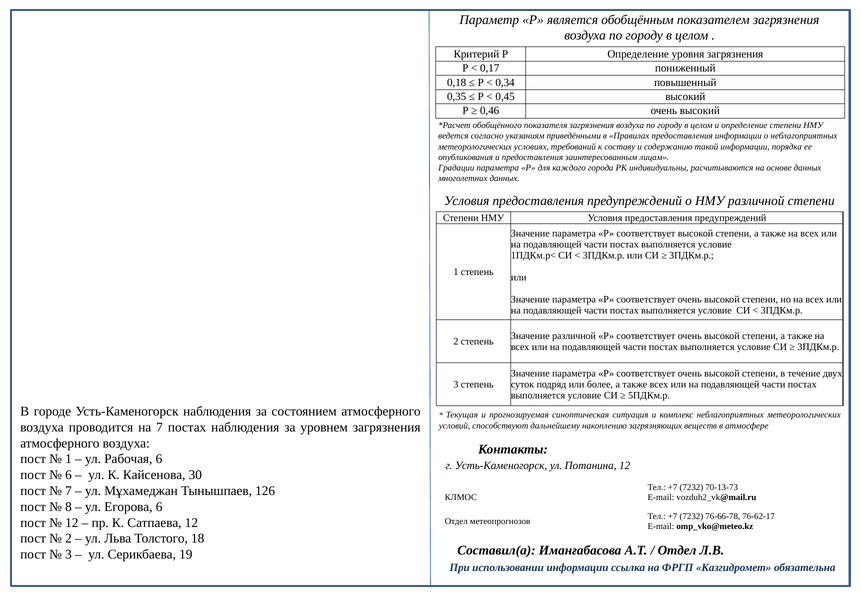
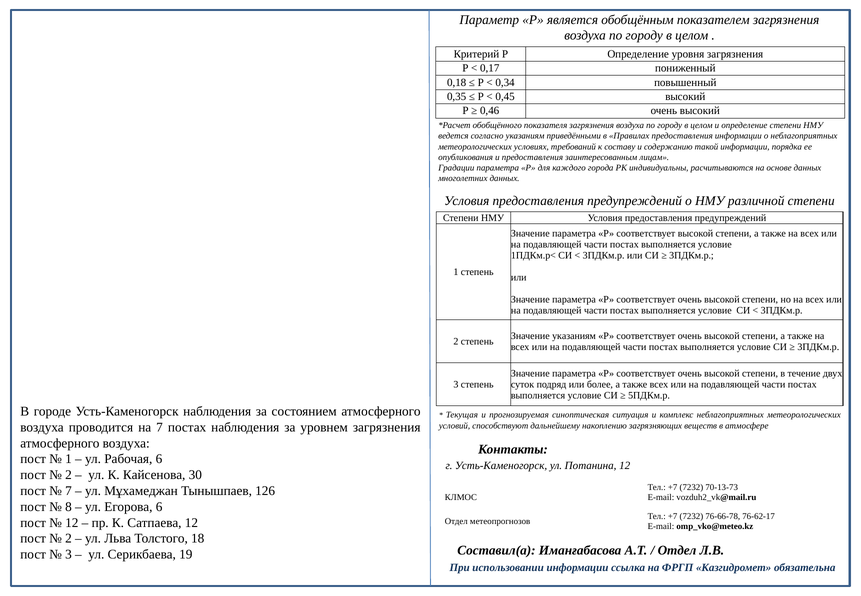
Значение различной: различной -> указаниям (574, 336)
6: 6 -> 2 (68, 475)
